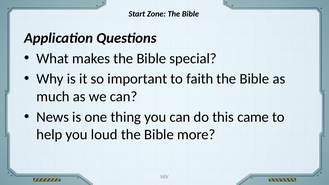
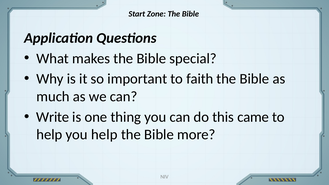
News: News -> Write (53, 117)
you loud: loud -> help (104, 135)
